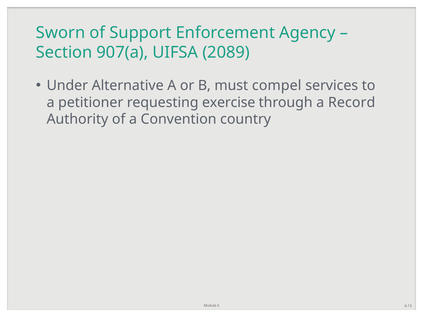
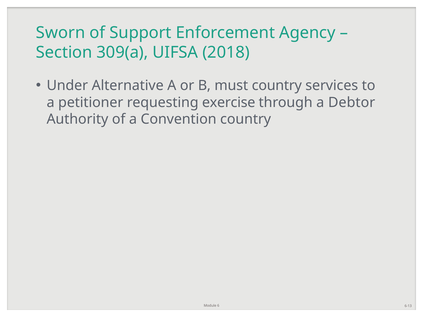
907(a: 907(a -> 309(a (122, 53)
2089: 2089 -> 2018 (226, 53)
must compel: compel -> country (277, 86)
Record: Record -> Debtor (352, 103)
